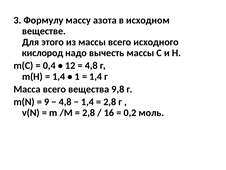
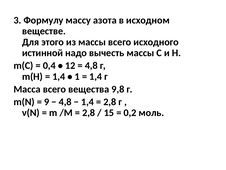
кислород: кислород -> истинной (43, 53)
16: 16 -> 15 (109, 112)
